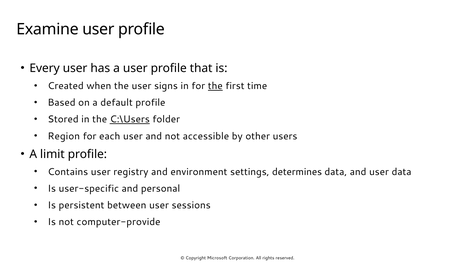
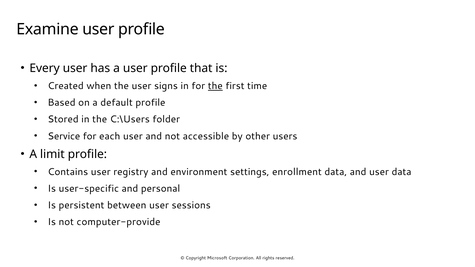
C:\Users underline: present -> none (130, 119)
Region: Region -> Service (64, 136)
determines: determines -> enrollment (297, 172)
